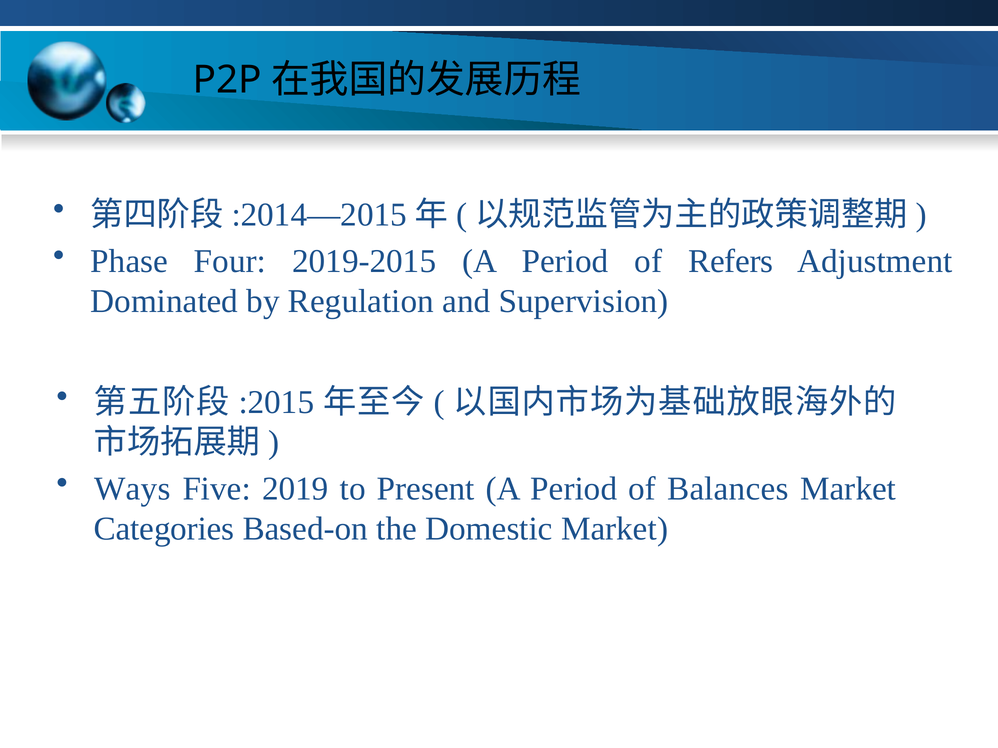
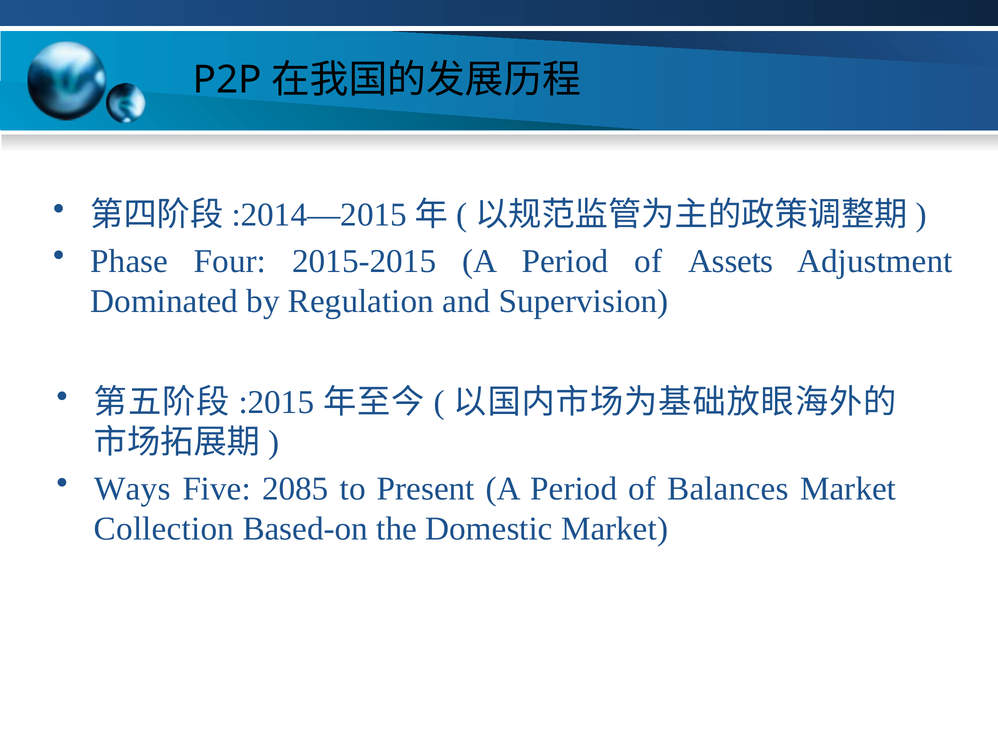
2019-2015: 2019-2015 -> 2015-2015 (364, 262)
Refers: Refers -> Assets (731, 262)
2019: 2019 -> 2085 (295, 489)
Categories: Categories -> Collection (164, 529)
